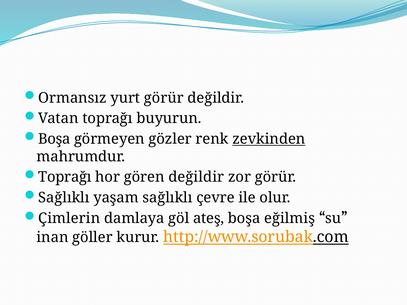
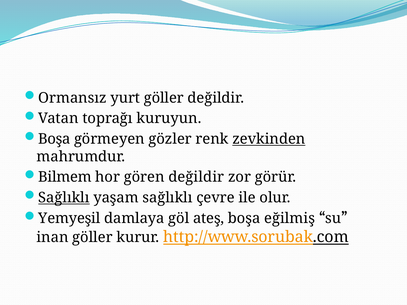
yurt görür: görür -> göller (164, 98)
buyurun: buyurun -> kuruyun (169, 119)
Toprağı: Toprağı -> Bilmem (65, 177)
Sağlıklı underline: none -> present (64, 198)
Çimlerin: Çimlerin -> Yemyeşil (69, 219)
